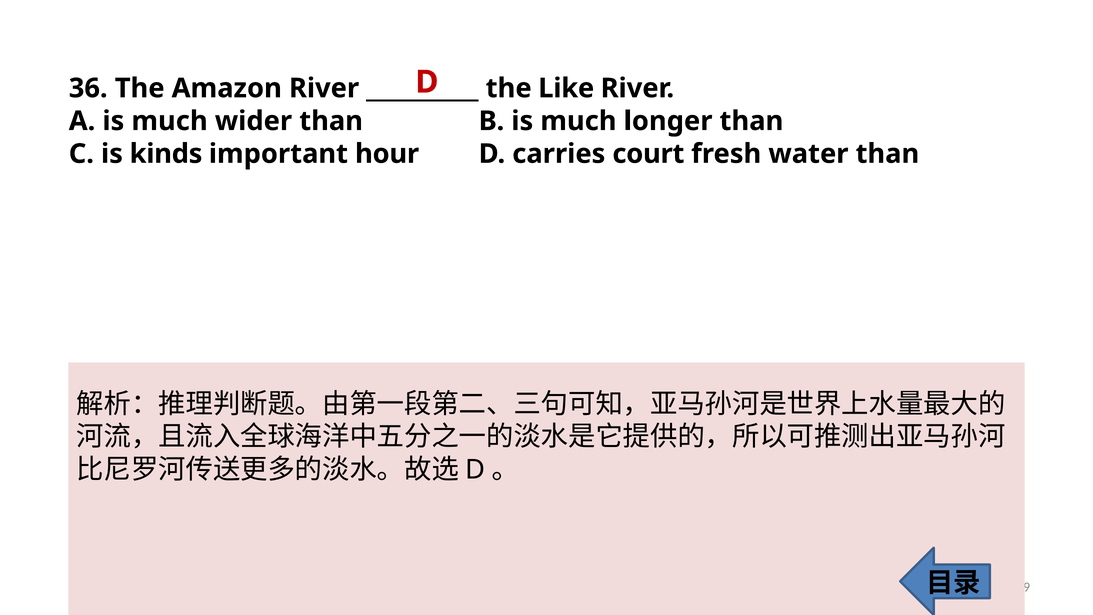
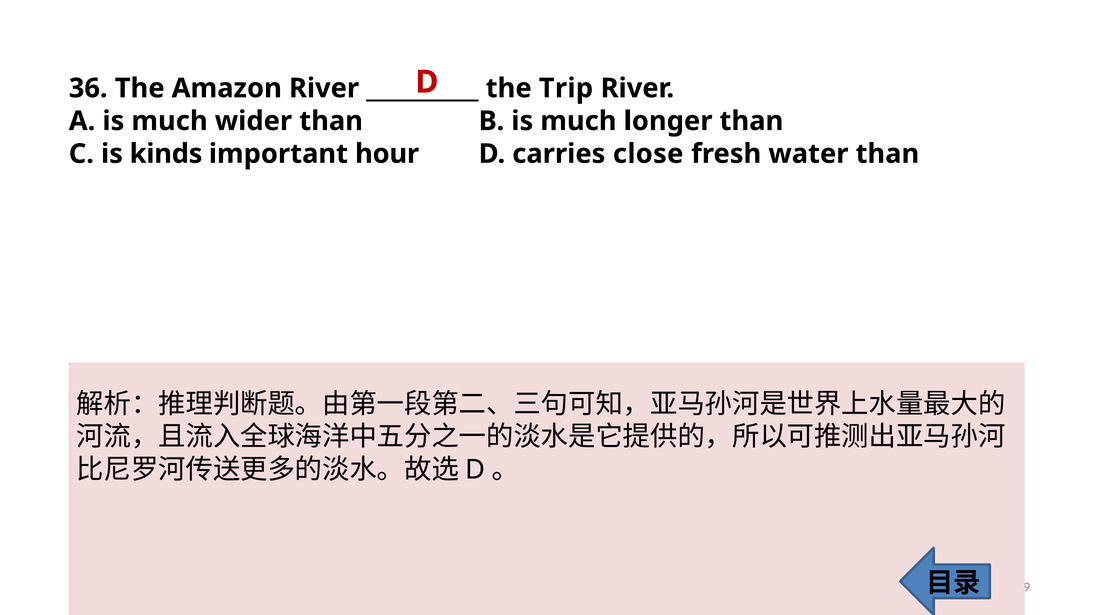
Like: Like -> Trip (566, 88)
court: court -> close (648, 154)
